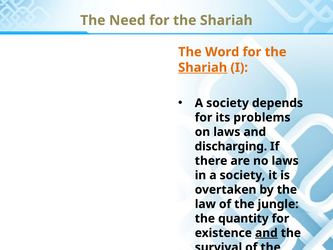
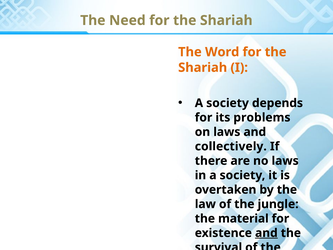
Shariah underline: present -> none (203, 68)
discharging: discharging -> collectively (231, 146)
quantity: quantity -> material (243, 218)
